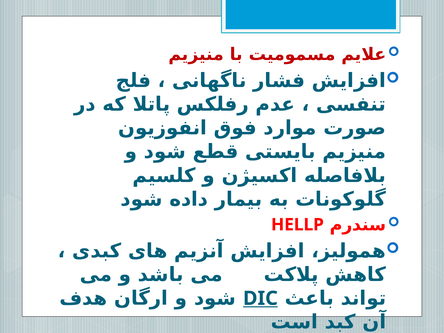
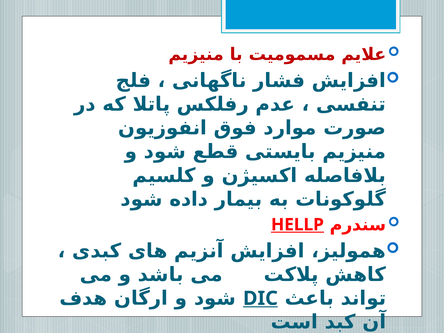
HELLP underline: none -> present (297, 225)
